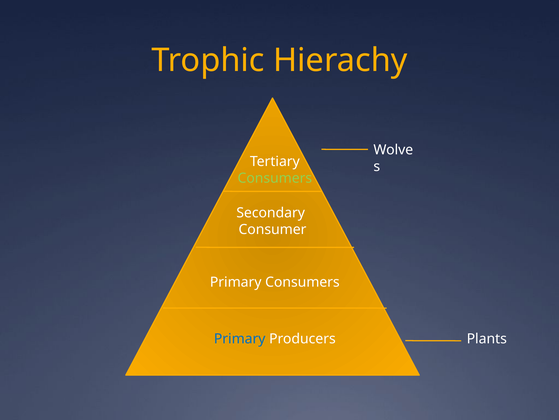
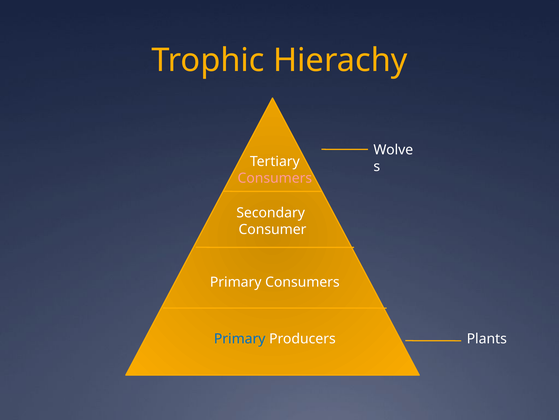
Consumers colour: light green -> pink (275, 178)
